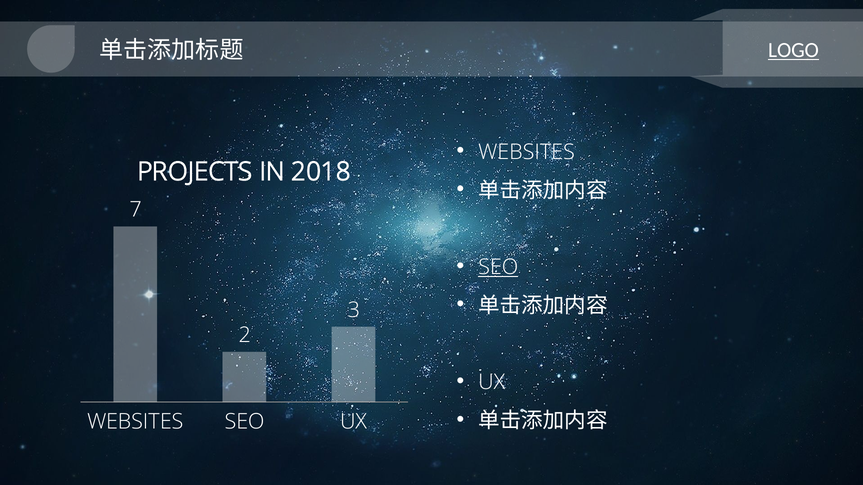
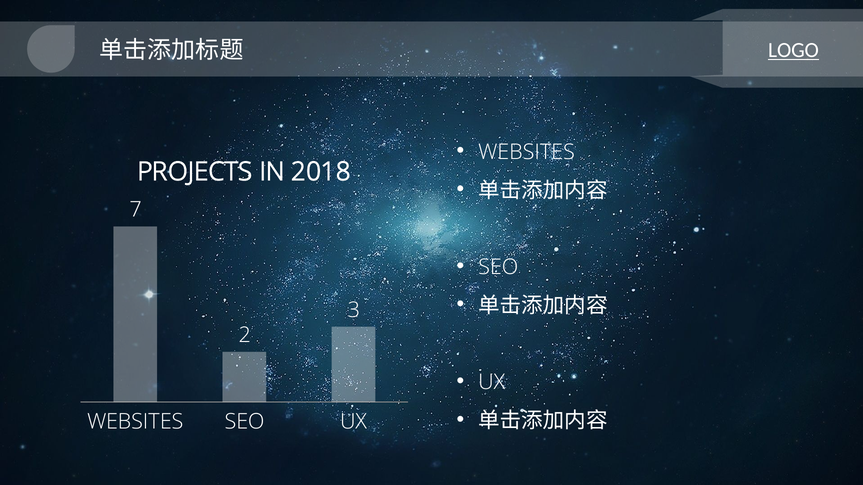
SEO underline: present -> none (498, 267)
